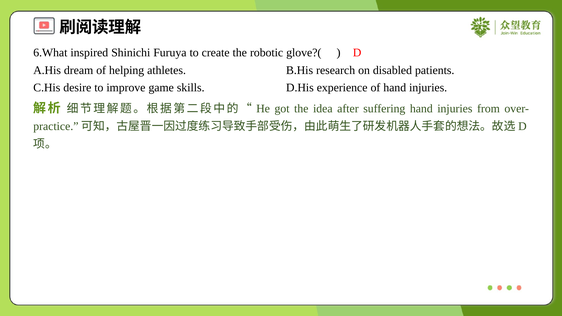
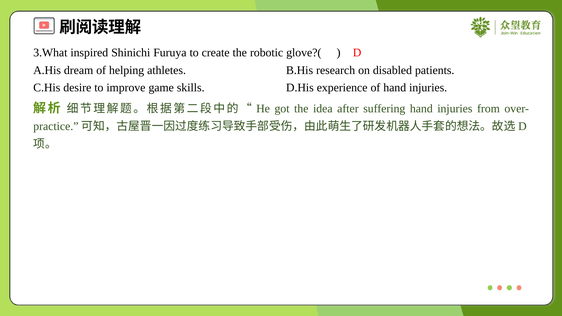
6.What: 6.What -> 3.What (50, 53)
